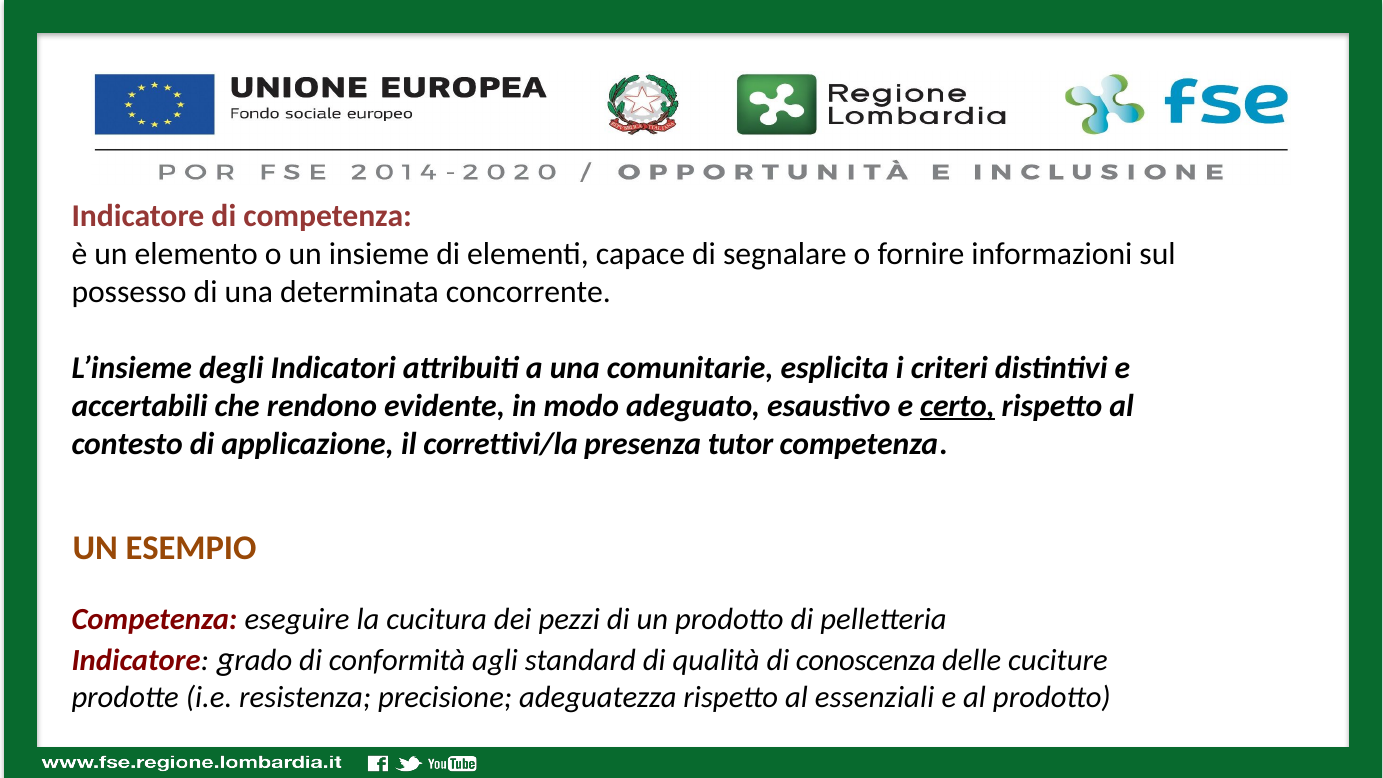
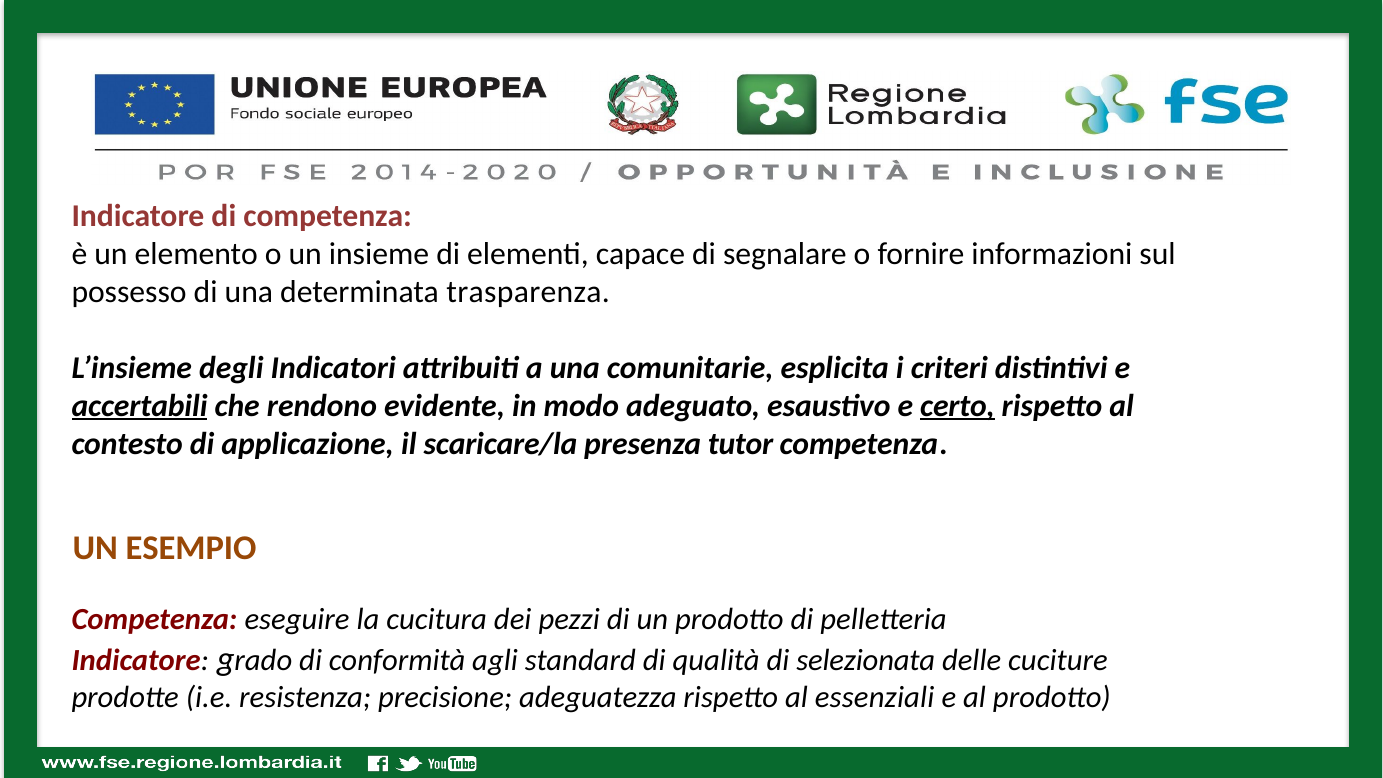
concorrente: concorrente -> trasparenza (528, 292)
accertabili underline: none -> present (140, 406)
correttivi/la: correttivi/la -> scaricare/la (500, 444)
conoscenza: conoscenza -> selezionata (866, 660)
